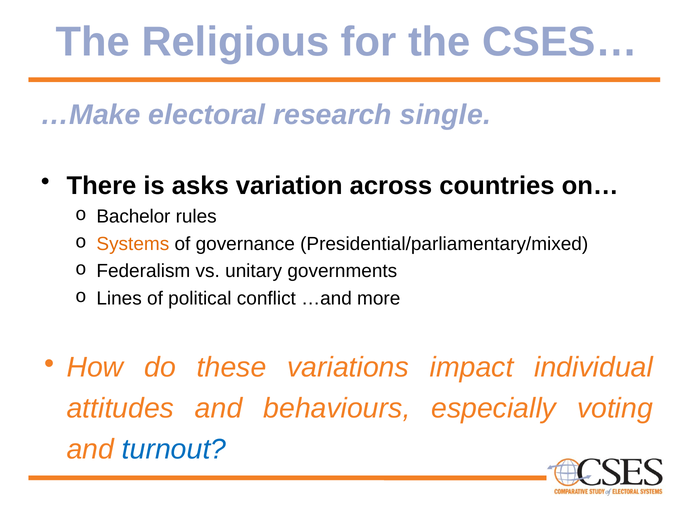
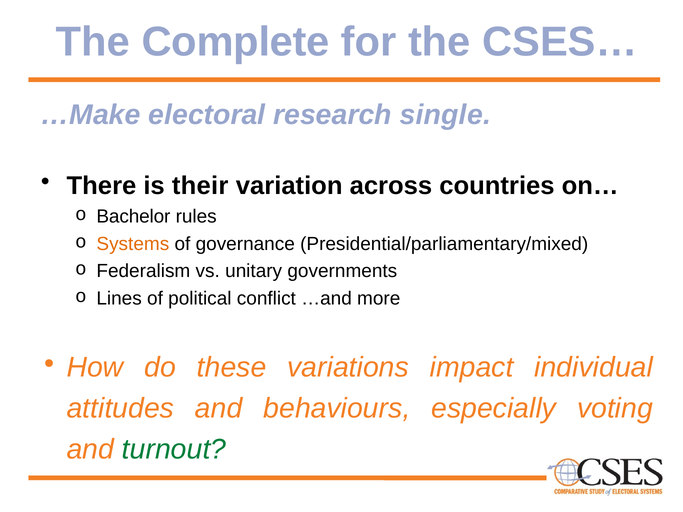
Religious: Religious -> Complete (236, 42)
asks: asks -> their (200, 186)
turnout colour: blue -> green (174, 449)
